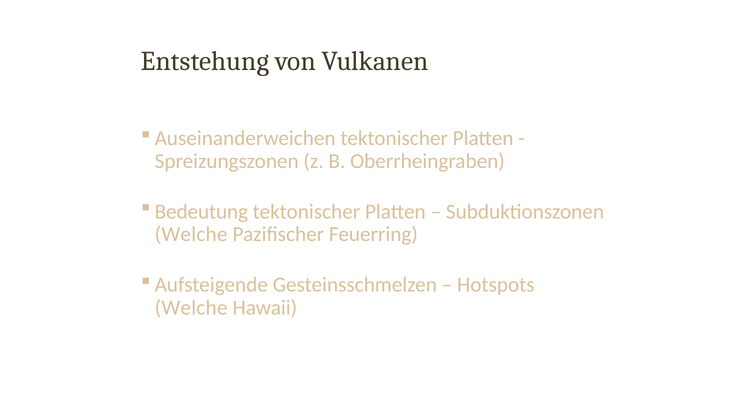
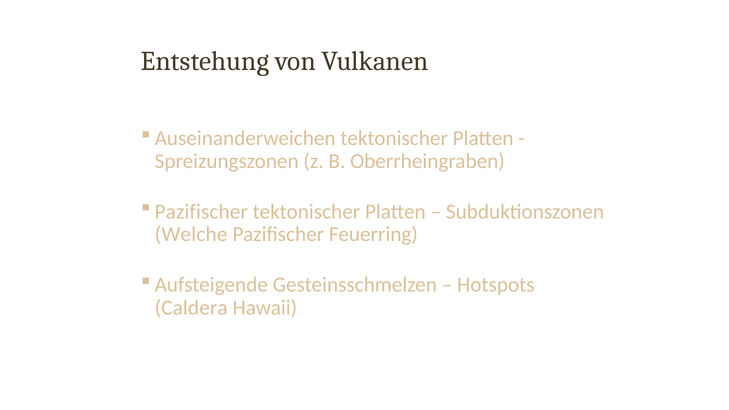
Bedeutung: Bedeutung -> Pazifischer (201, 212)
Welche: Welche -> Caldera (191, 308)
